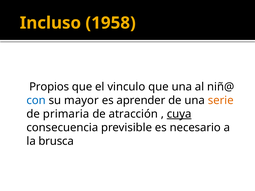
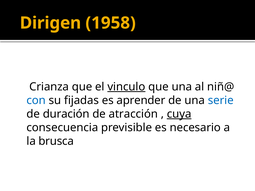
Incluso: Incluso -> Dirigen (50, 23)
Propios: Propios -> Crianza (49, 87)
vinculo underline: none -> present (126, 87)
mayor: mayor -> fijadas (82, 100)
serie colour: orange -> blue (221, 100)
primaria: primaria -> duración (66, 114)
